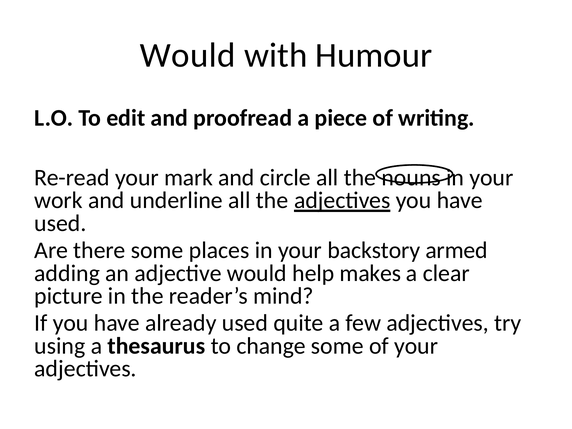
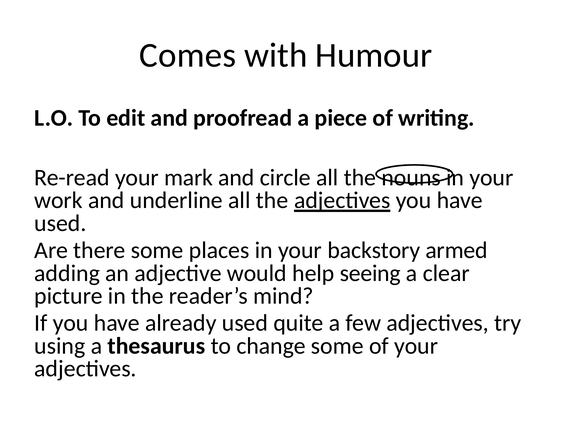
Would: Would -> Comes (188, 55)
makes: makes -> seeing (370, 273)
